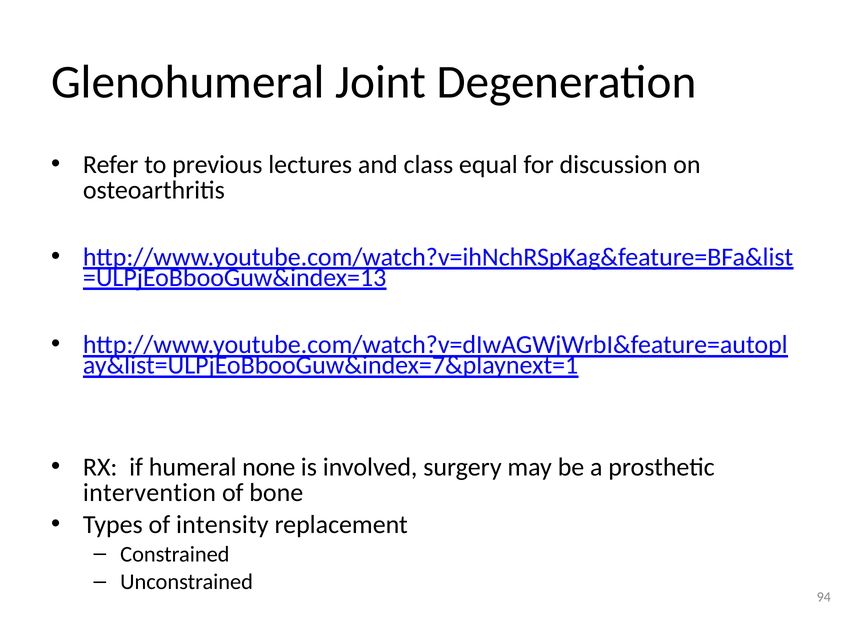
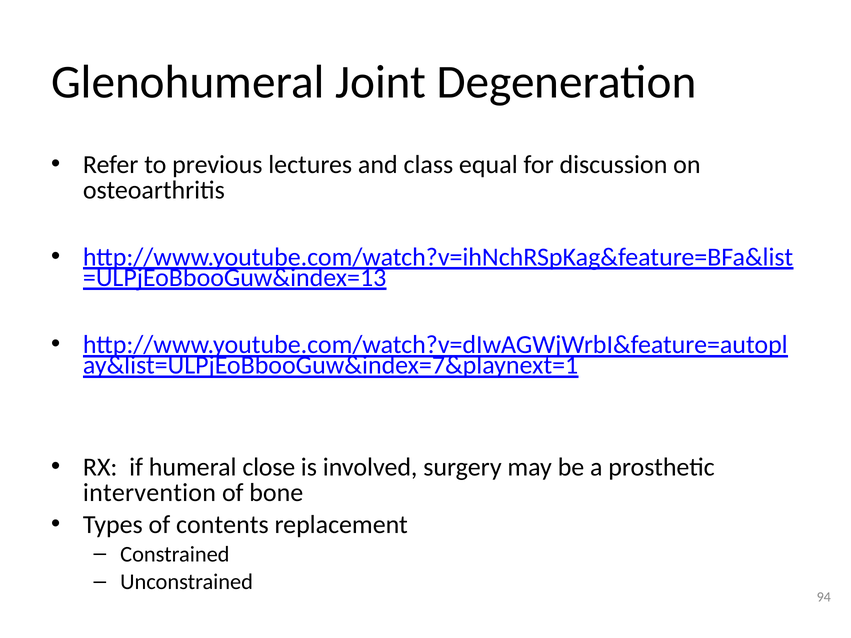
none: none -> close (269, 467)
intensity: intensity -> contents (222, 525)
